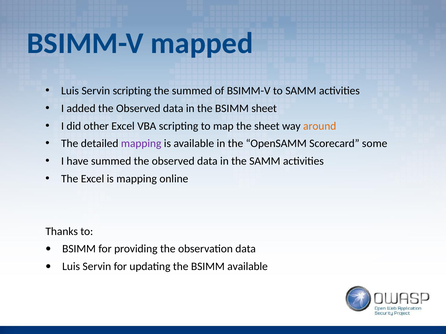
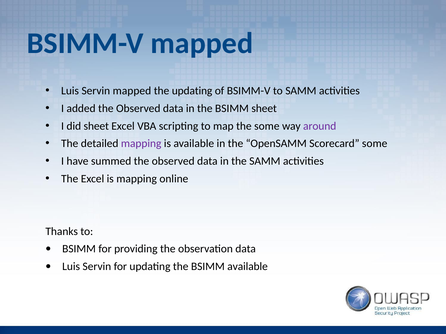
Servin scripting: scripting -> mapped (132, 91)
the summed: summed -> updating (192, 91)
did other: other -> sheet (96, 126)
the sheet: sheet -> some (267, 126)
around colour: orange -> purple (320, 126)
